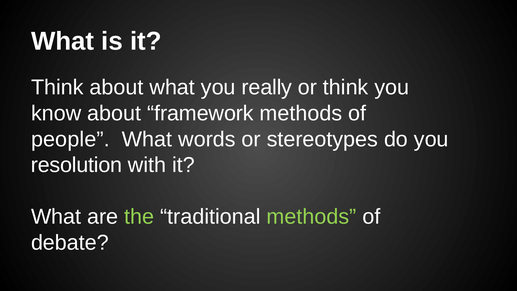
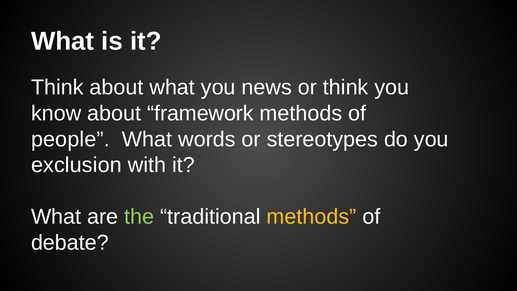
really: really -> news (267, 87)
resolution: resolution -> exclusion (76, 165)
methods colour: light green -> yellow (312, 217)
